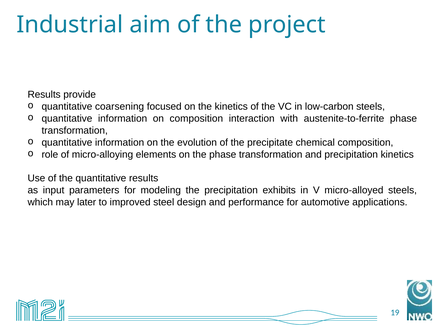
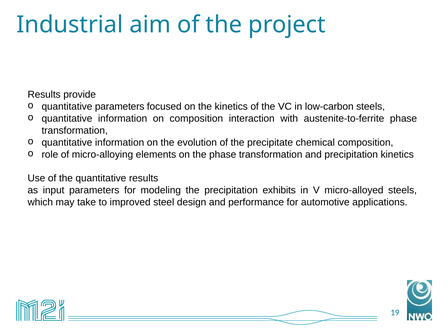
quantitative coarsening: coarsening -> parameters (120, 107)
later: later -> take (87, 202)
